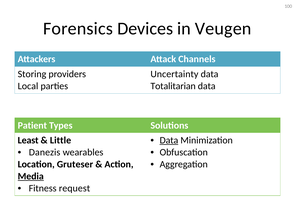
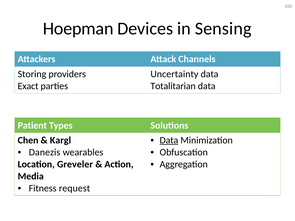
Forensics: Forensics -> Hoepman (78, 29)
Veugen: Veugen -> Sensing (223, 29)
Local: Local -> Exact (28, 86)
Least: Least -> Chen (28, 140)
Little: Little -> Kargl (61, 140)
Gruteser: Gruteser -> Greveler (75, 164)
Media underline: present -> none (31, 176)
